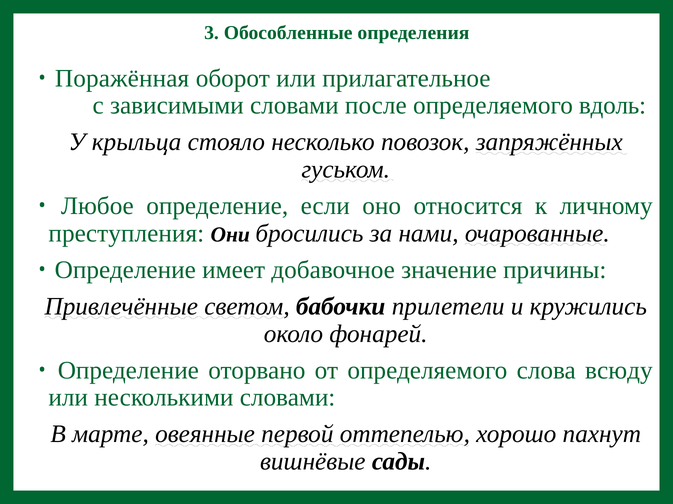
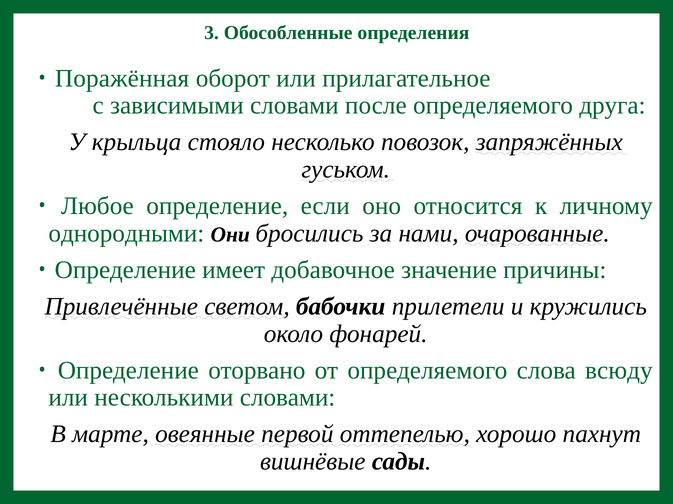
вдоль: вдоль -> друга (612, 106)
преступления: преступления -> однородными (126, 234)
